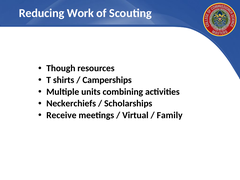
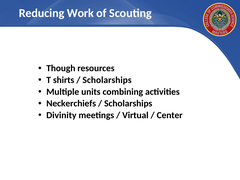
Camperships: Camperships -> Scholarships (107, 80)
Receive: Receive -> Divinity (61, 115)
Family: Family -> Center (170, 115)
